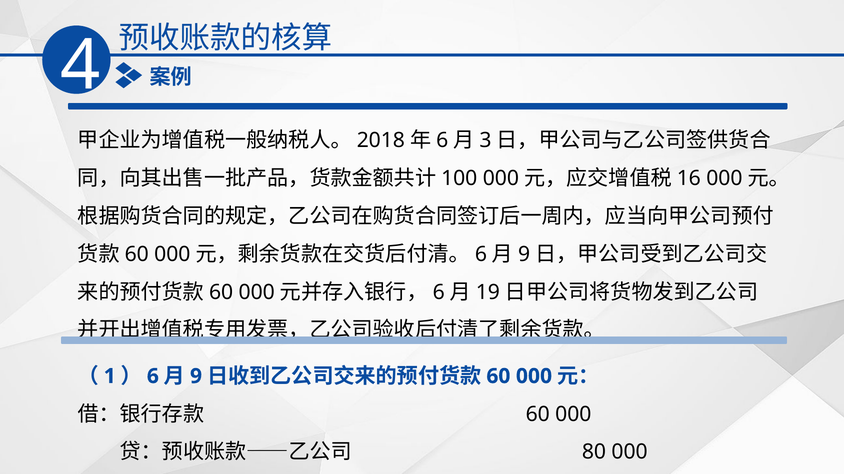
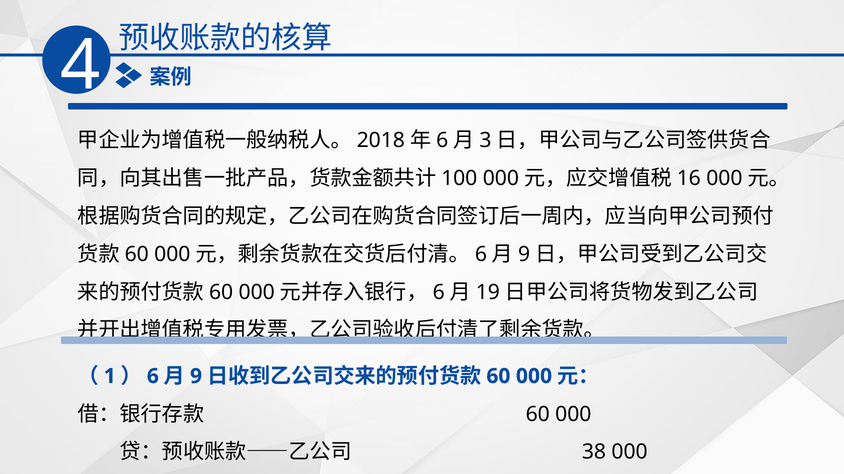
80: 80 -> 38 (594, 453)
